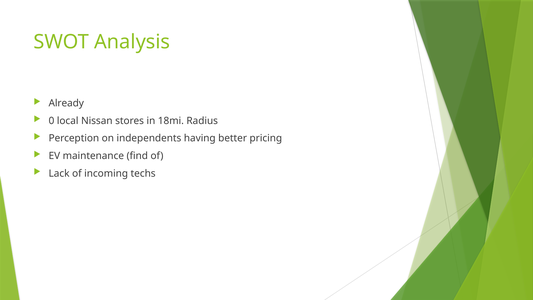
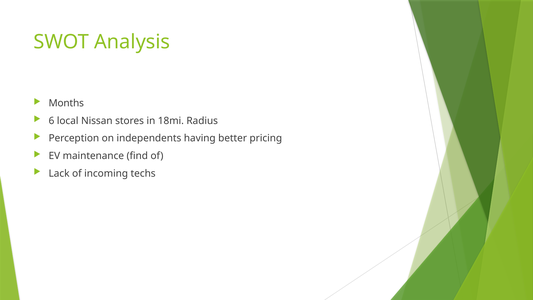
Already: Already -> Months (66, 103)
0: 0 -> 6 (51, 121)
